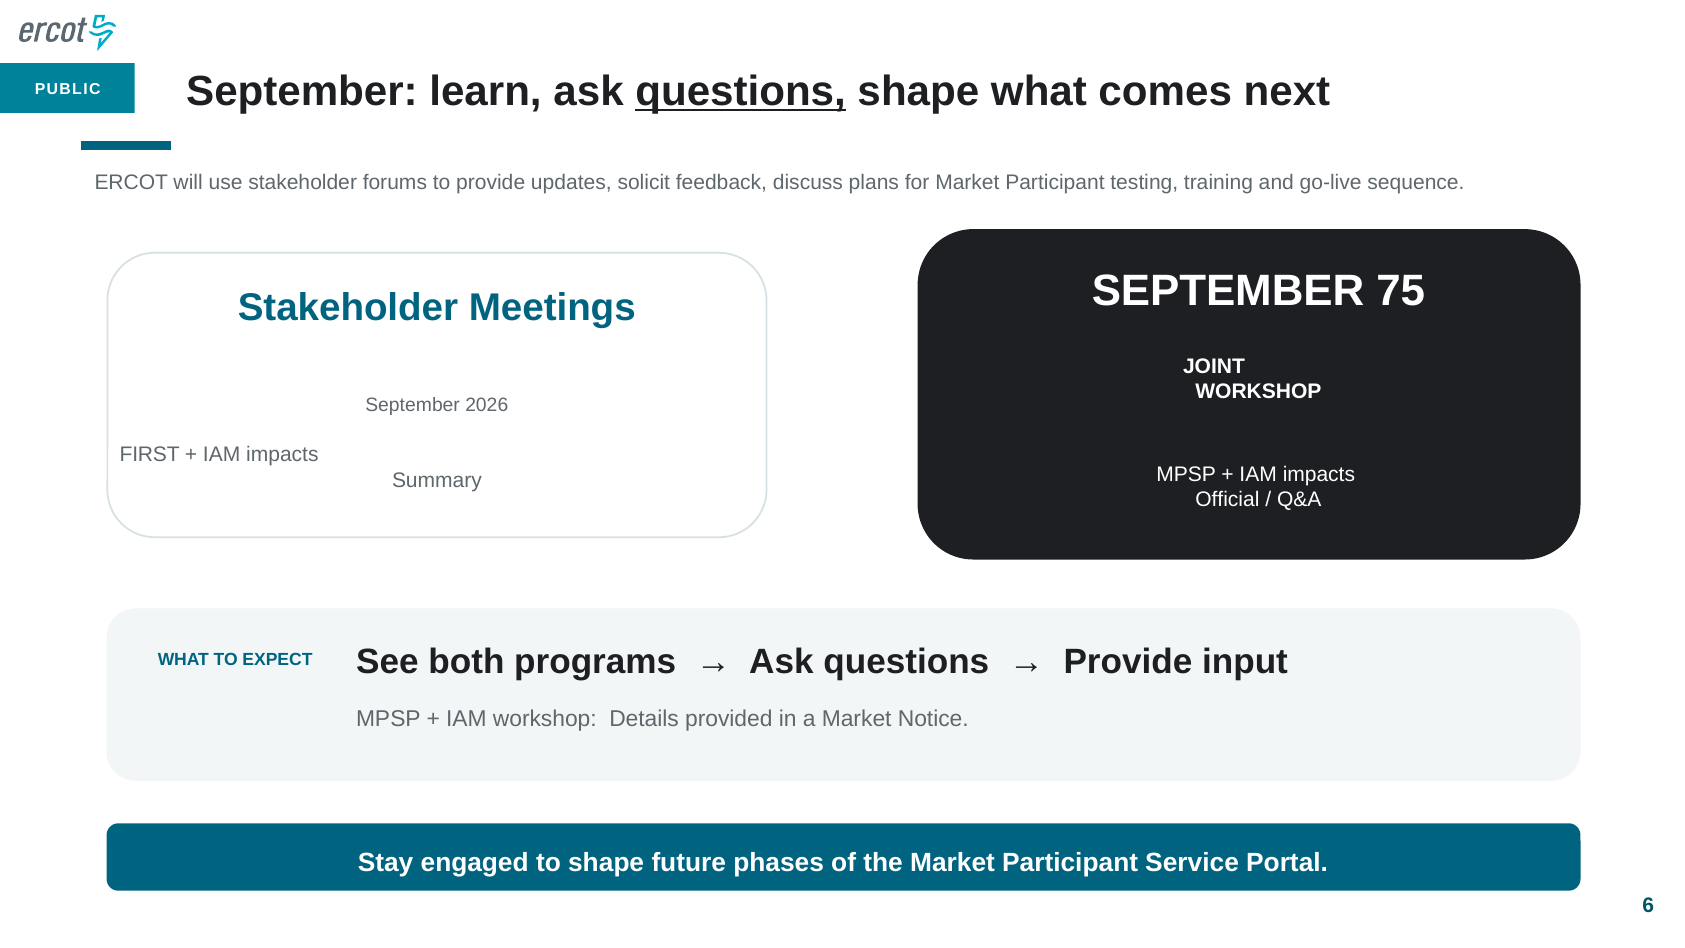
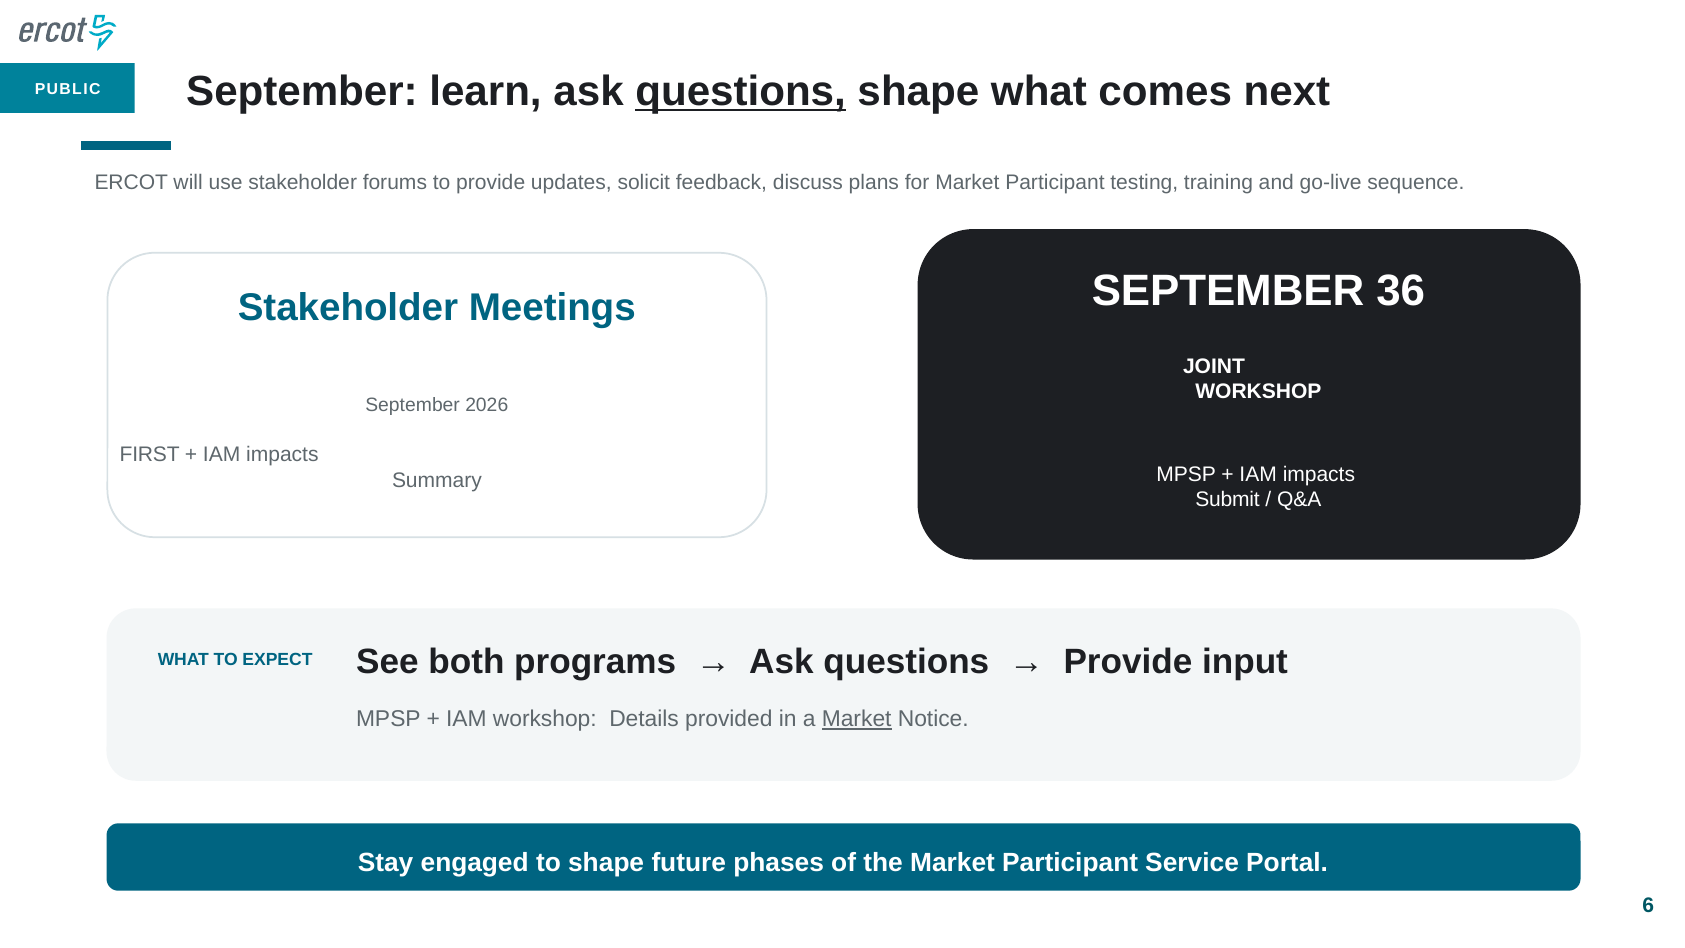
75: 75 -> 36 (1401, 291)
Official: Official -> Submit (1228, 500)
Market underline: none -> present (857, 719)
